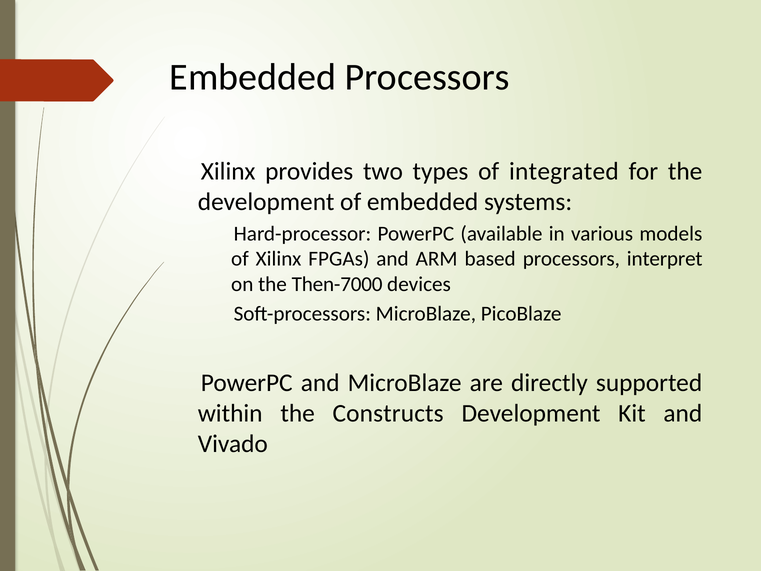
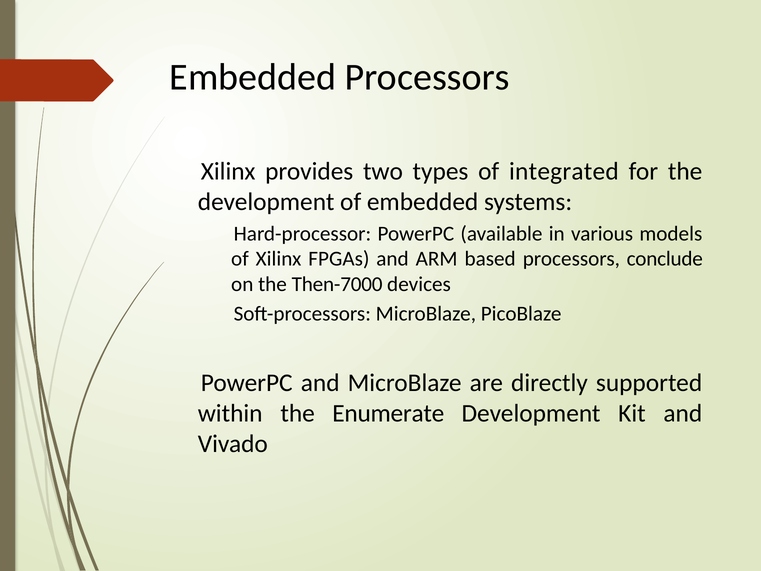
interpret: interpret -> conclude (665, 259)
Constructs: Constructs -> Enumerate (388, 413)
